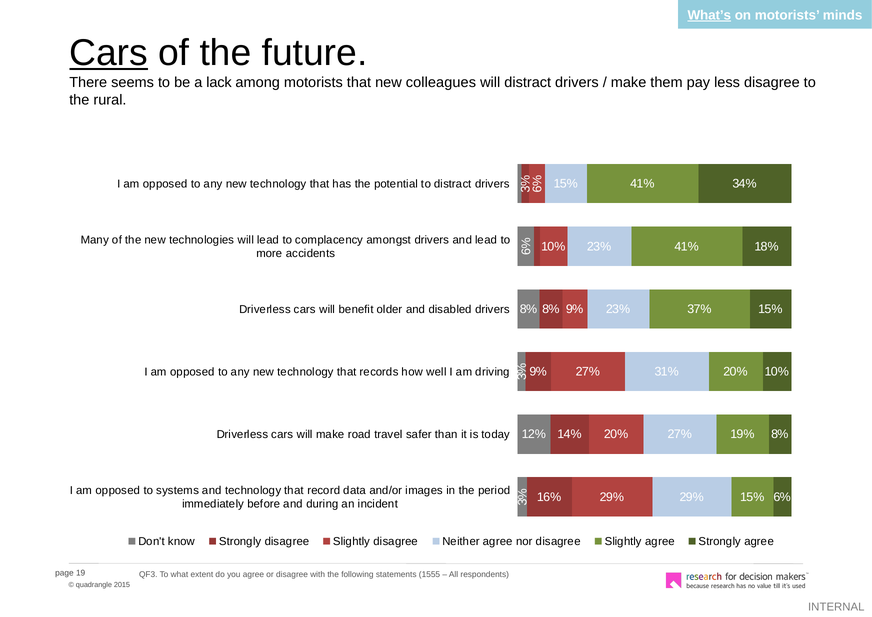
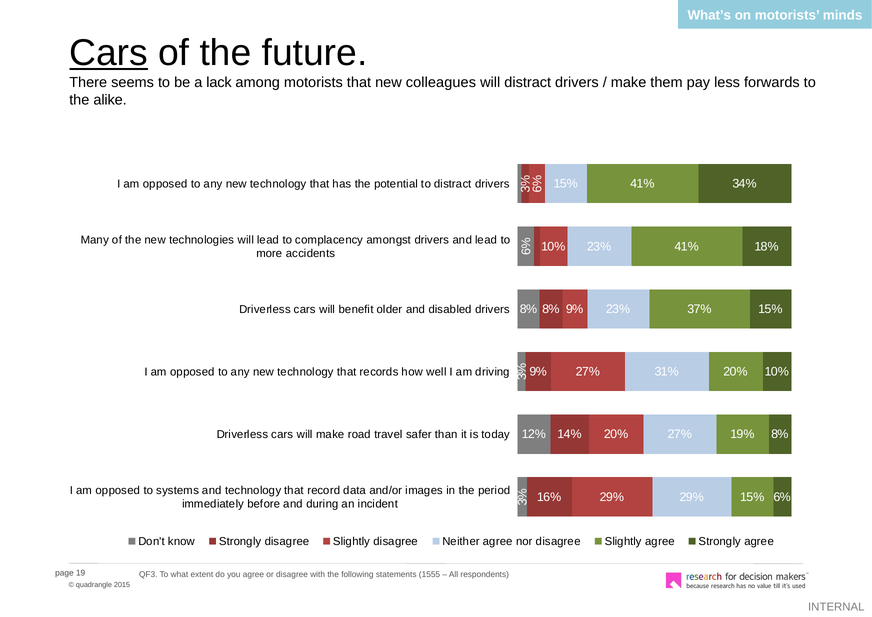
What’s underline: present -> none (709, 15)
less disagree: disagree -> forwards (772, 82)
rural: rural -> alike (110, 100)
